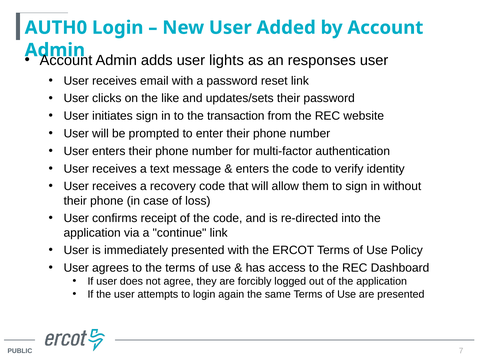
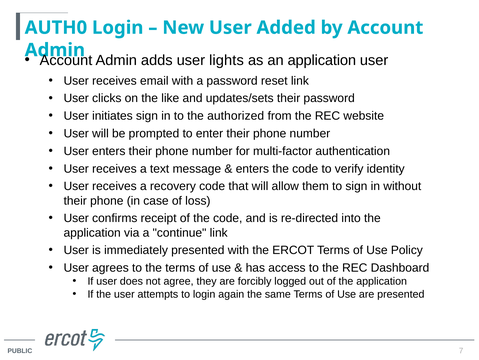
an responses: responses -> application (322, 60)
transaction: transaction -> authorized (236, 116)
